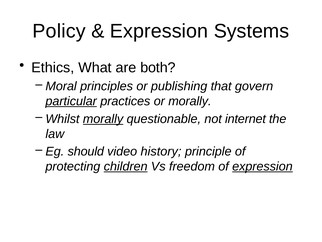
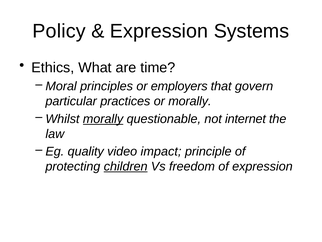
both: both -> time (158, 68)
publishing: publishing -> employers (179, 86)
particular underline: present -> none (71, 101)
should: should -> quality (86, 151)
history: history -> impact (161, 151)
expression underline: present -> none (262, 166)
